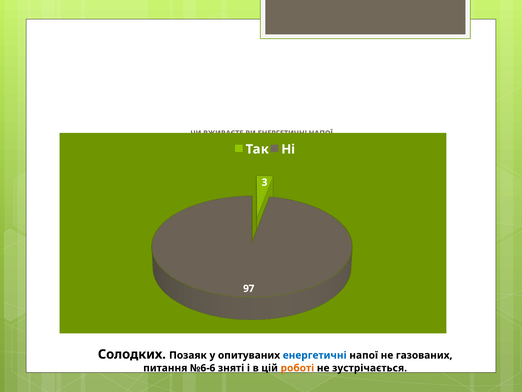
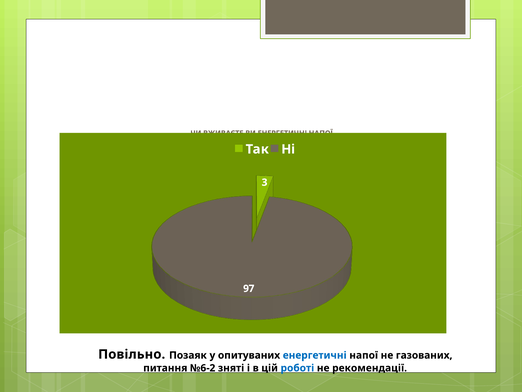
Солодких: Солодких -> Повільно (132, 354)
№6-6: №6-6 -> №6-2 (203, 368)
роботі colour: orange -> blue (297, 368)
зустрічається: зустрічається -> рекомендації (370, 368)
